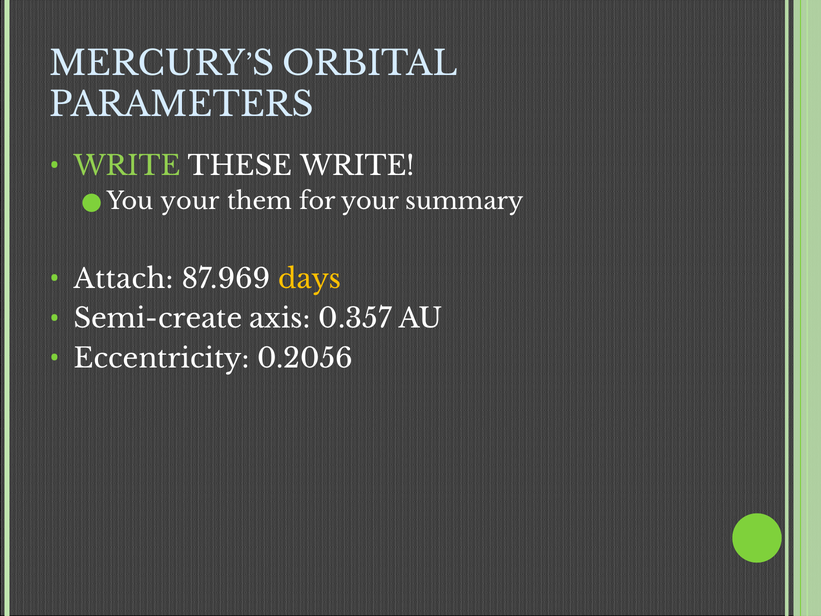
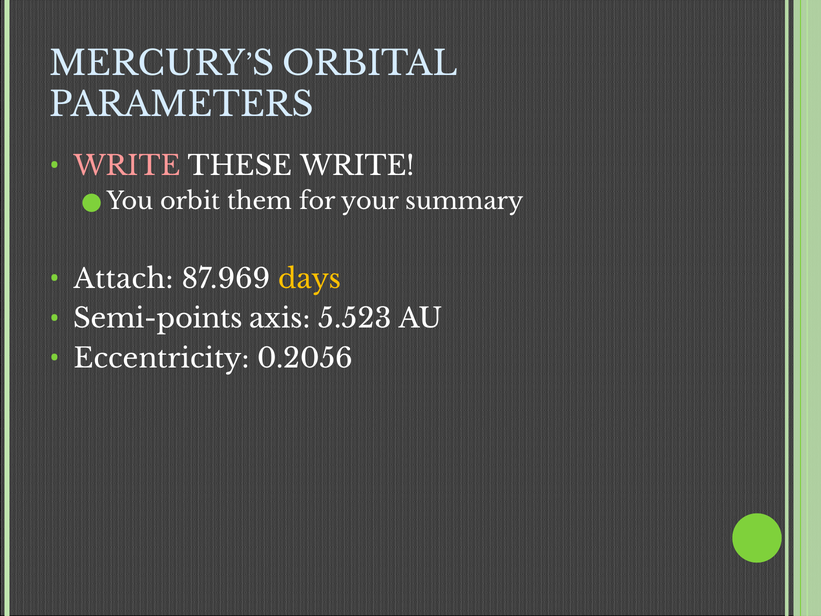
WRITE colour: light green -> pink (127, 166)
your: your -> orbit (190, 201)
Semi-create: Semi-create -> Semi-points (158, 319)
0.357: 0.357 -> 5.523 (355, 319)
